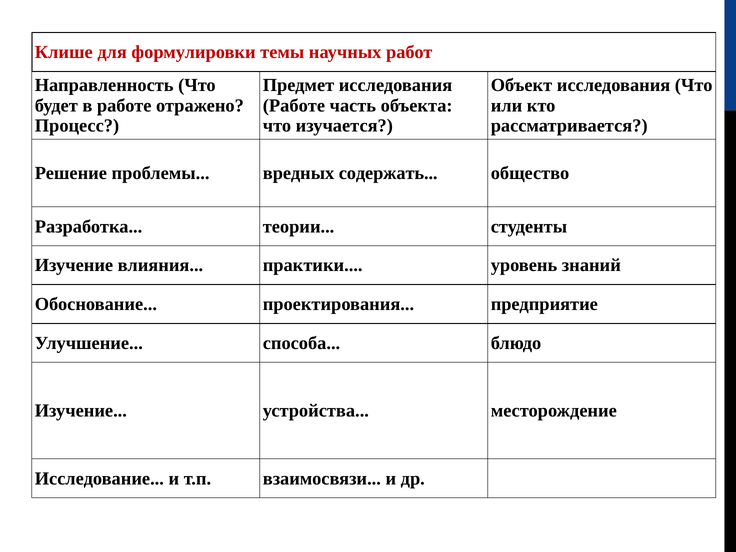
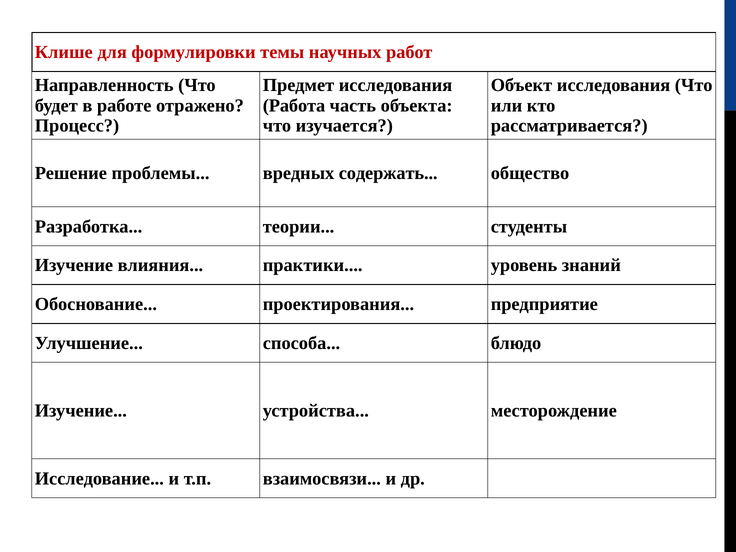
Работе: Работе -> Работа (294, 105)
